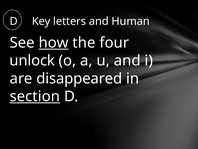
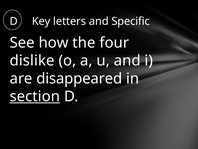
Human: Human -> Specific (131, 21)
how underline: present -> none (54, 43)
unlock: unlock -> dislike (32, 60)
